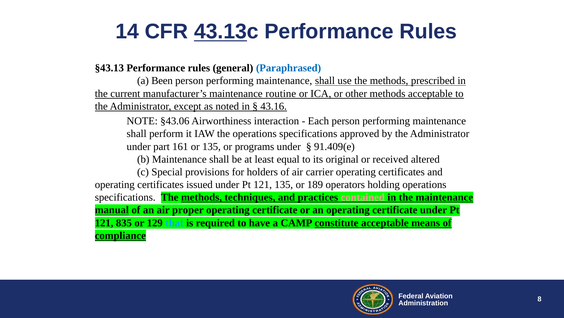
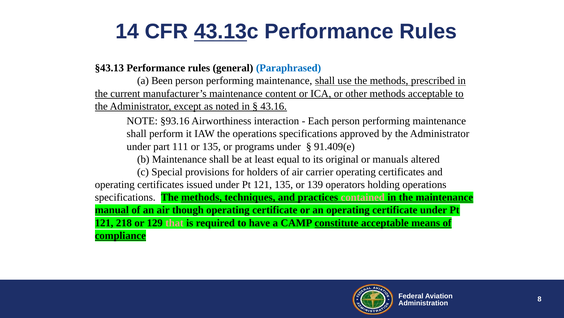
routine: routine -> content (281, 93)
§43.06: §43.06 -> §93.16 (175, 121)
161: 161 -> 111 (180, 146)
received: received -> manuals (390, 159)
189: 189 -> 139 (315, 184)
proper: proper -> though (188, 210)
835: 835 -> 218 (124, 222)
that colour: light blue -> pink (174, 222)
